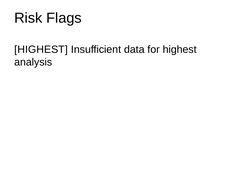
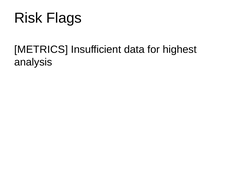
HIGHEST: HIGHEST -> METRICS (41, 50)
